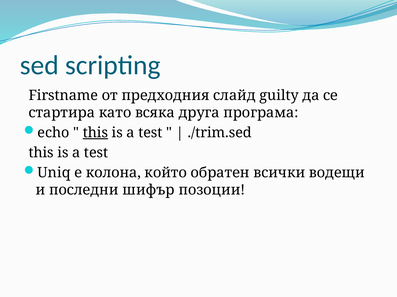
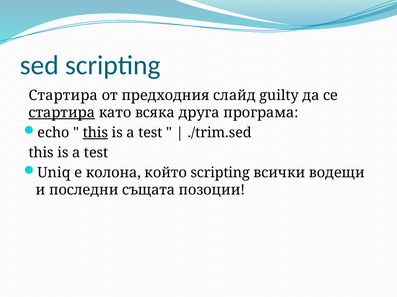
Firstname: Firstname -> Стартира (63, 96)
стартира underline: none -> present (62, 113)
който обратен: обратен -> scripting (220, 173)
шифър: шифър -> същата (149, 190)
